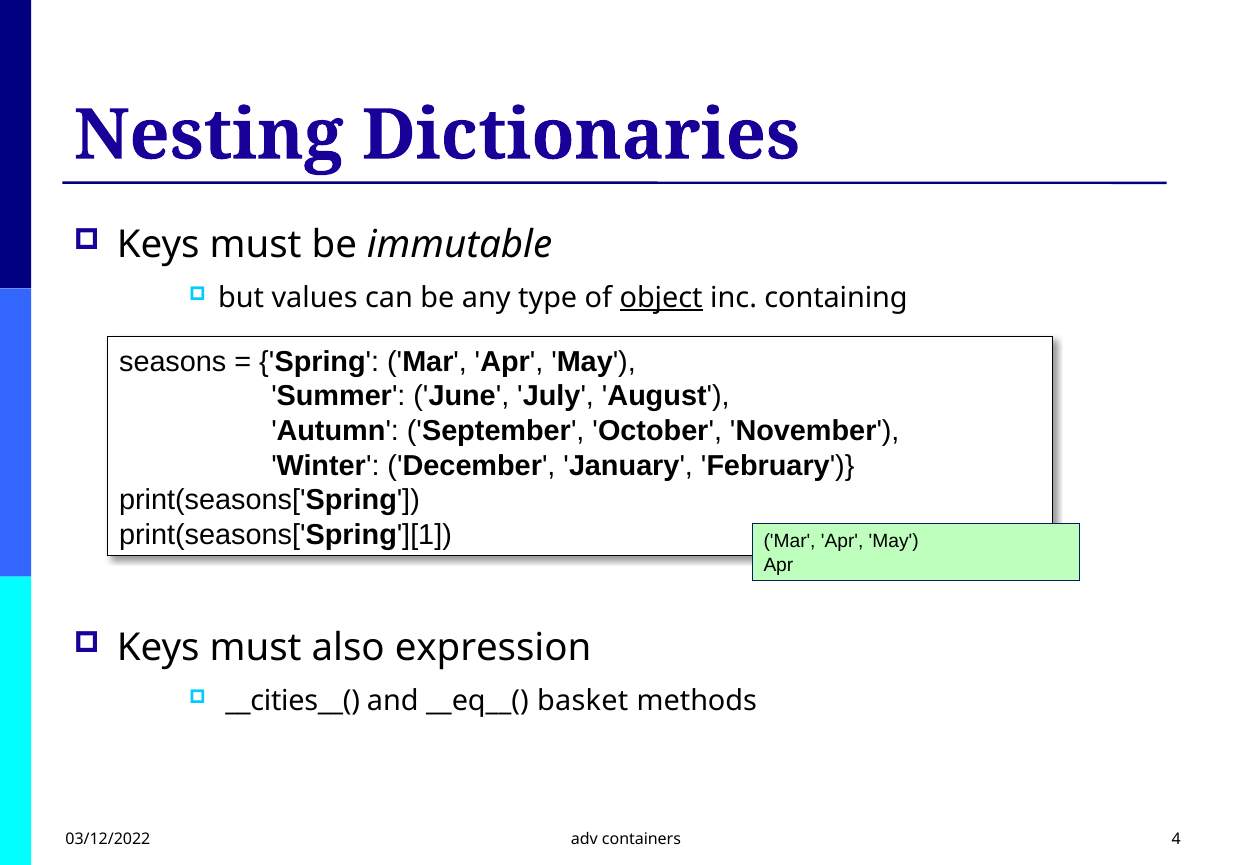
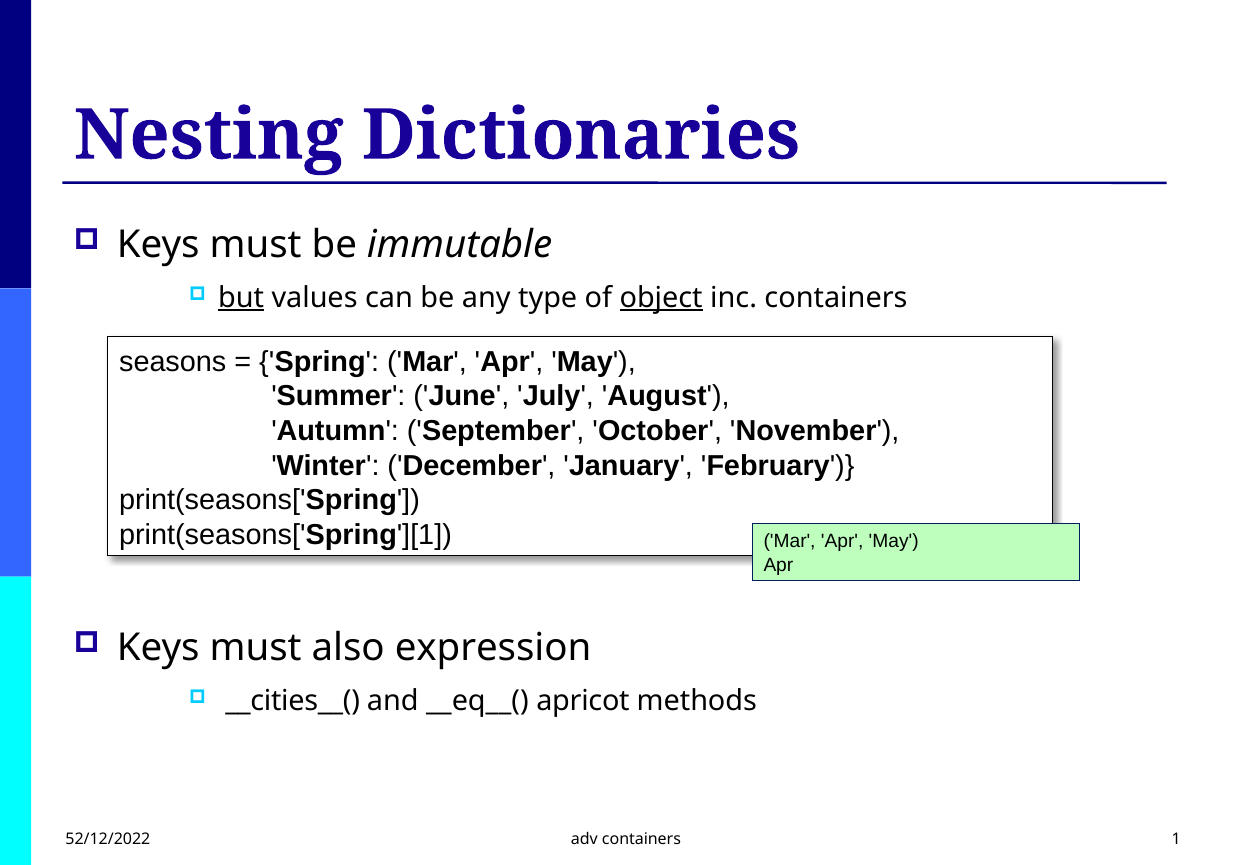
but underline: none -> present (241, 298)
inc containing: containing -> containers (836, 298)
basket: basket -> apricot (583, 701)
03/12/2022: 03/12/2022 -> 52/12/2022 (108, 840)
4: 4 -> 1 (1176, 840)
